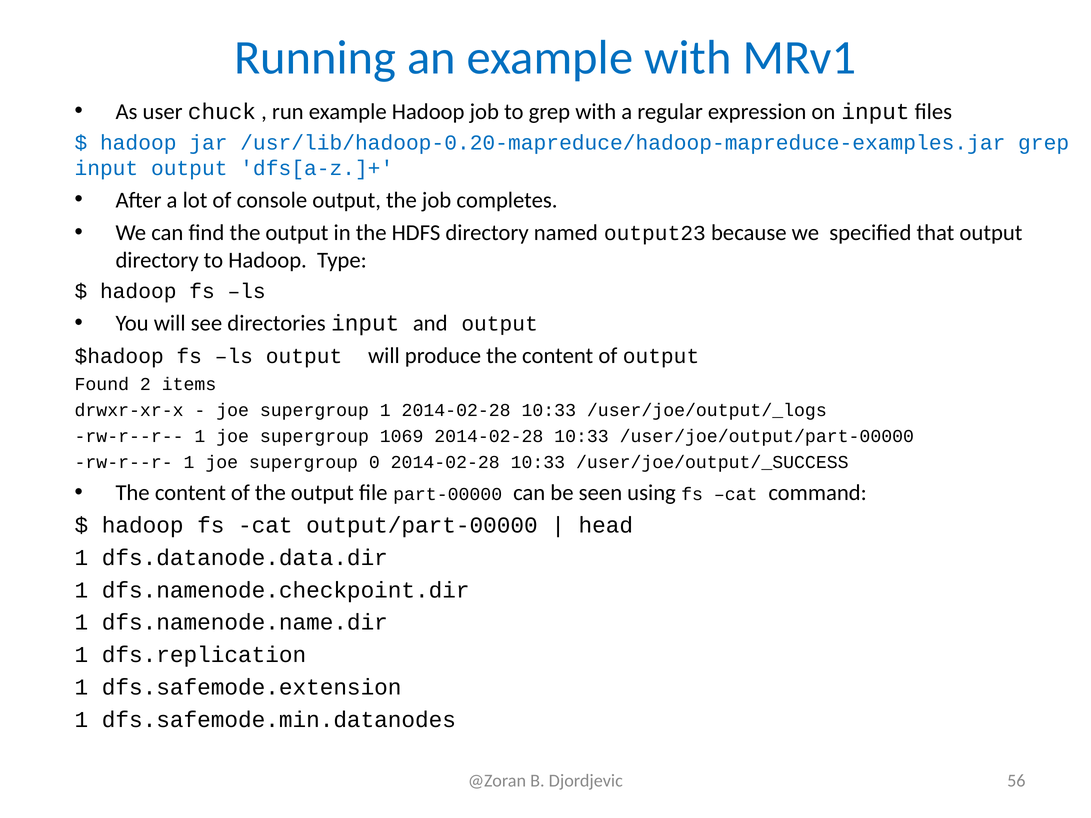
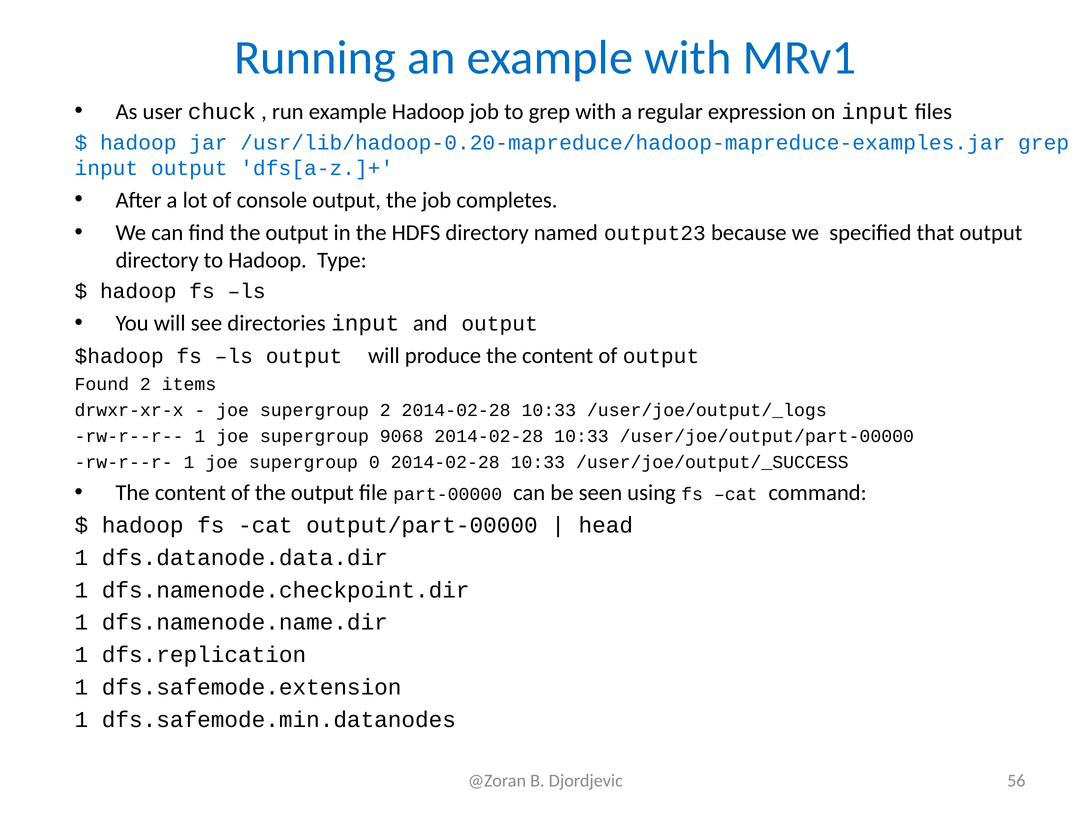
supergroup 1: 1 -> 2 (385, 410)
1069: 1069 -> 9068 (402, 437)
